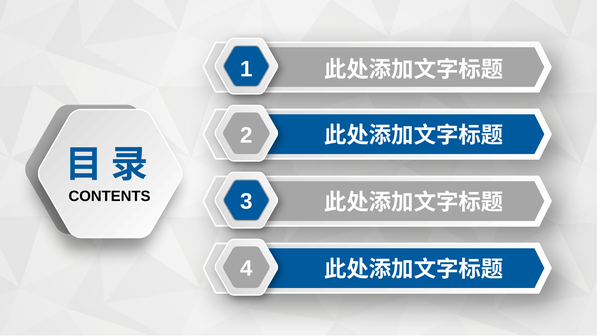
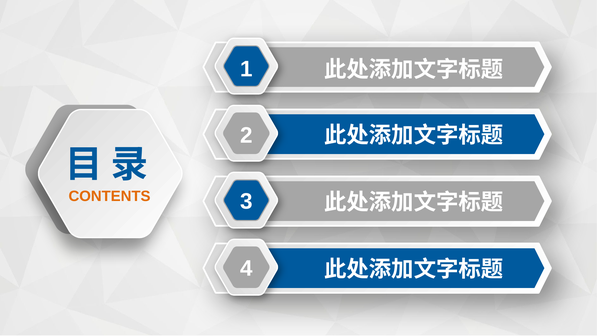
CONTENTS colour: black -> orange (109, 196)
